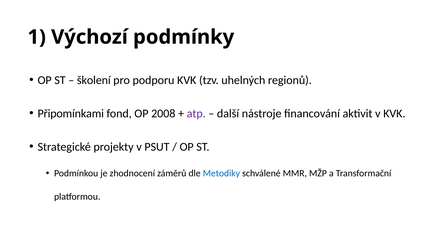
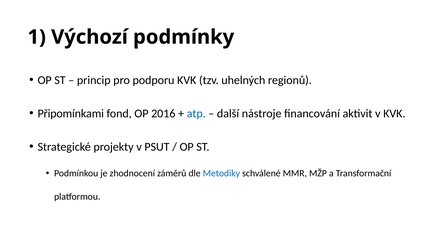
školení: školení -> princip (94, 80)
2008: 2008 -> 2016 (163, 114)
atp colour: purple -> blue (196, 114)
